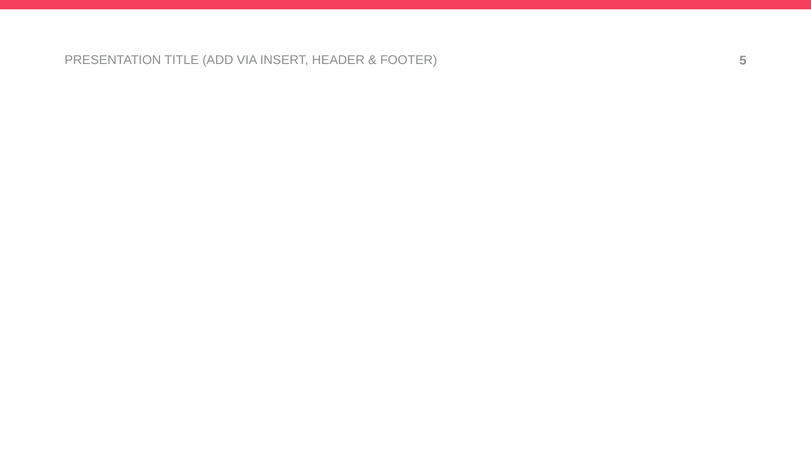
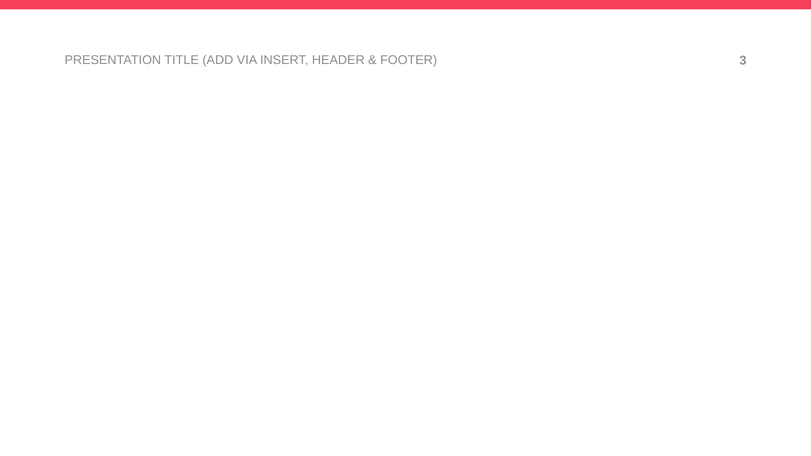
5: 5 -> 3 (743, 61)
